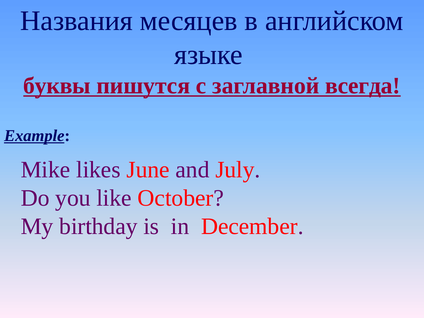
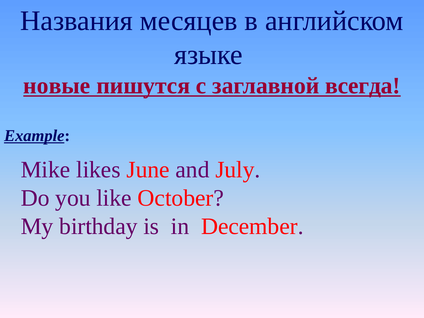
буквы: буквы -> новые (57, 86)
